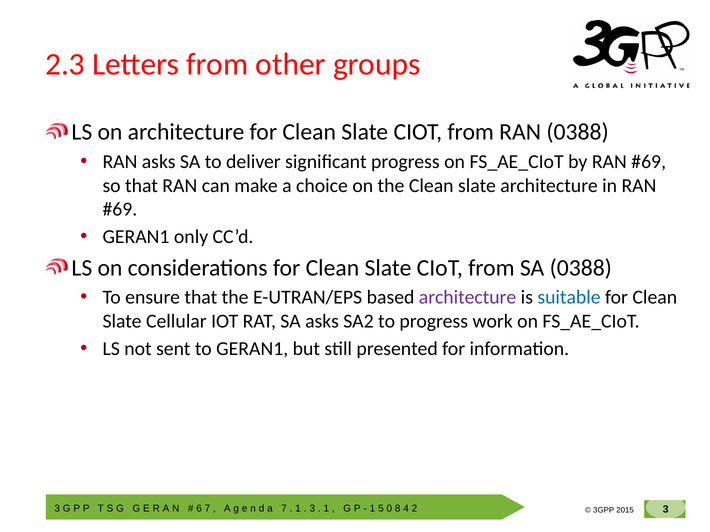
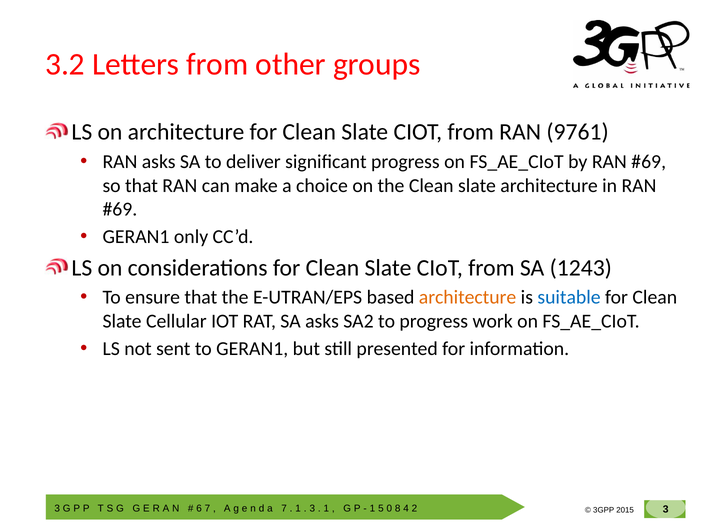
2.3: 2.3 -> 3.2 (65, 64)
RAN 0388: 0388 -> 9761 (578, 132)
SA 0388: 0388 -> 1243 (581, 268)
architecture colour: purple -> orange (468, 298)
